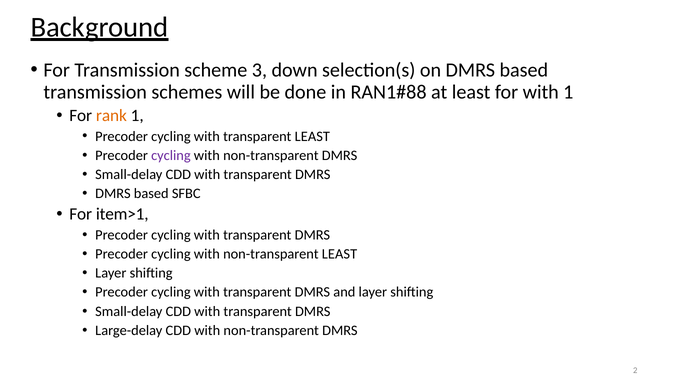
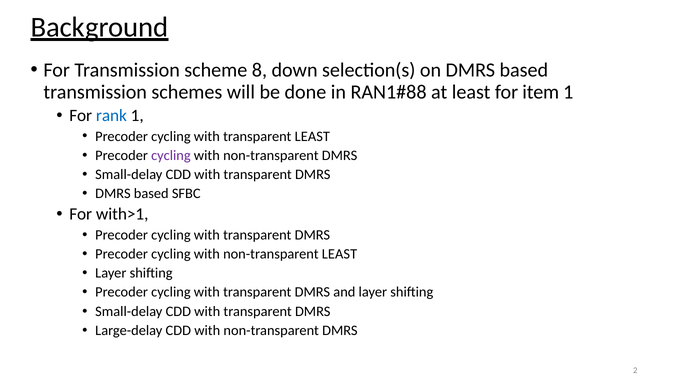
3: 3 -> 8 (259, 70)
for with: with -> item (541, 92)
rank colour: orange -> blue (111, 116)
item>1: item>1 -> with>1 (122, 214)
